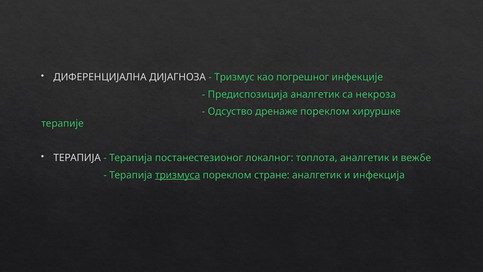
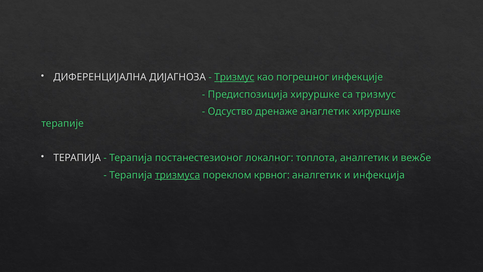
Тризмус underline: none -> present (234, 77)
Предиспозиција аналгетик: аналгетик -> хируршке (315, 94)
са некроза: некроза -> тризмус (376, 94)
дренаже пореклом: пореклом -> анаглетик (325, 111)
стране: стране -> крвног (272, 175)
